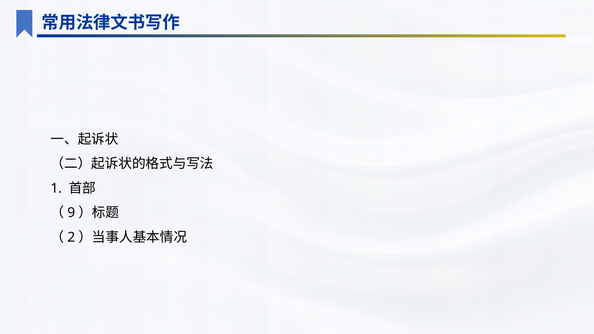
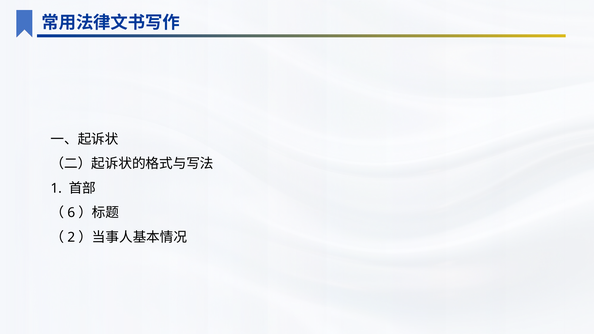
9: 9 -> 6 (71, 213)
